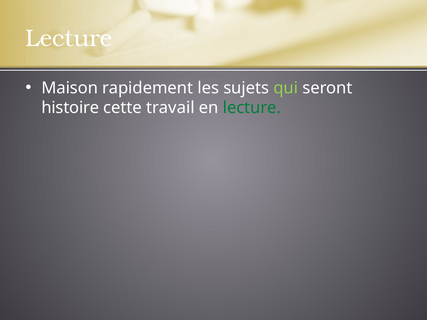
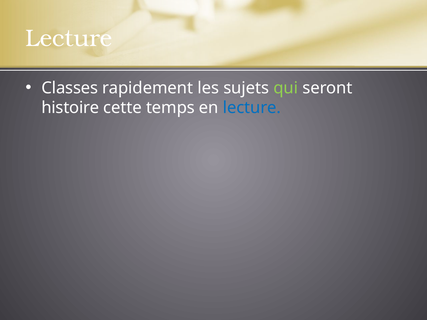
Maison: Maison -> Classes (70, 88)
travail: travail -> temps (170, 108)
lecture colour: green -> blue (252, 108)
